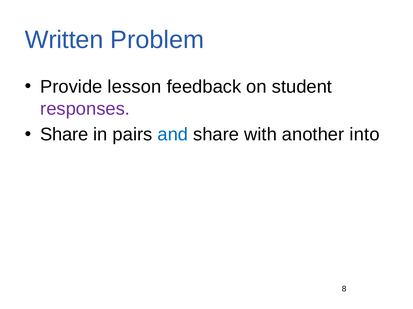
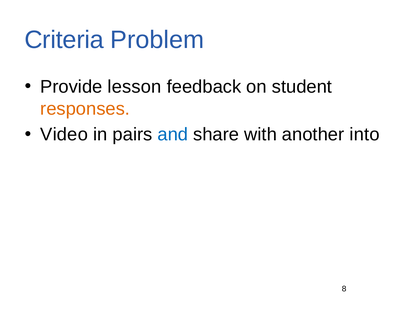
Written: Written -> Criteria (64, 40)
responses colour: purple -> orange (85, 109)
Share: Share -> Video (64, 135)
